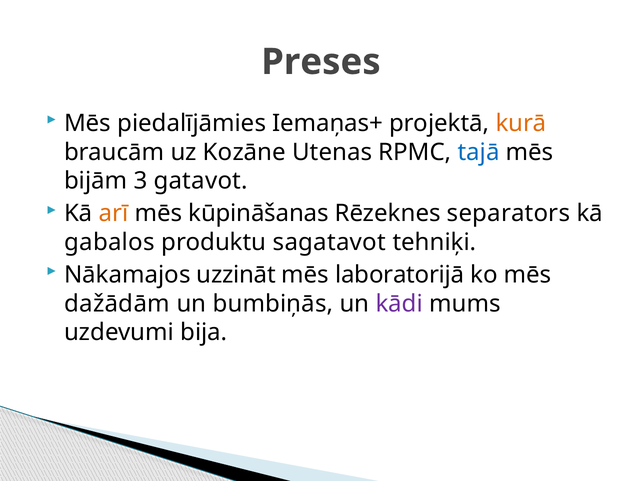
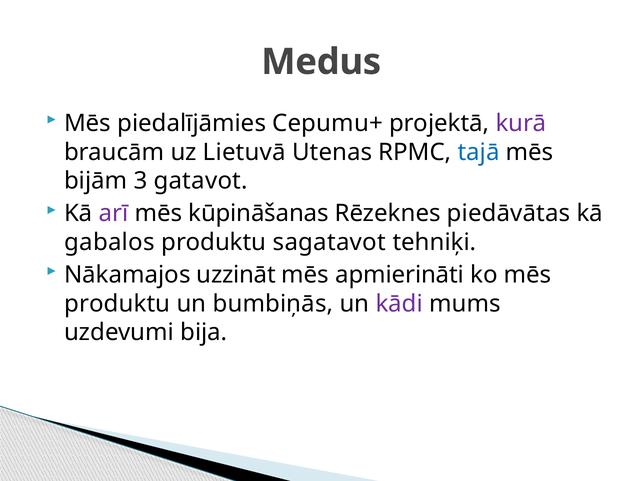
Preses: Preses -> Medus (321, 62)
Iemaņas+: Iemaņas+ -> Cepumu+ (328, 123)
kurā colour: orange -> purple (521, 123)
Kozāne: Kozāne -> Lietuvā (244, 152)
arī colour: orange -> purple (114, 214)
separators: separators -> piedāvātas (509, 214)
laboratorijā: laboratorijā -> apmierināti (400, 275)
dažādām: dažādām -> produktu (117, 304)
